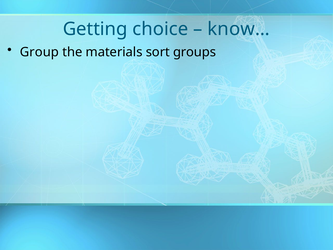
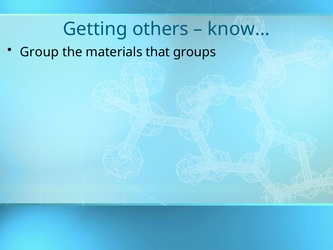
choice: choice -> others (160, 29)
sort: sort -> that (158, 52)
